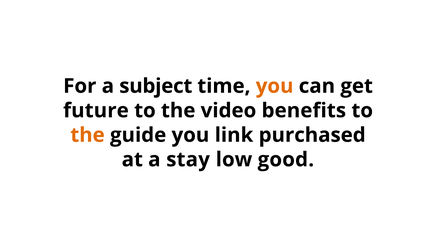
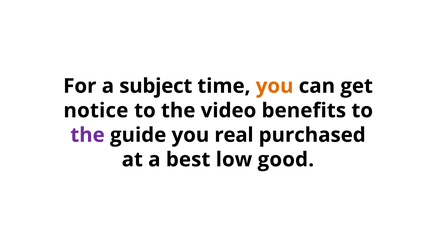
future: future -> notice (96, 111)
the colour: orange -> purple (88, 135)
link: link -> real (234, 135)
stay: stay -> best (188, 160)
